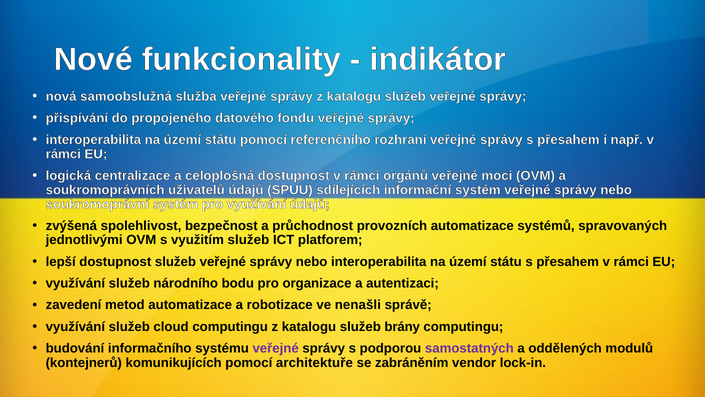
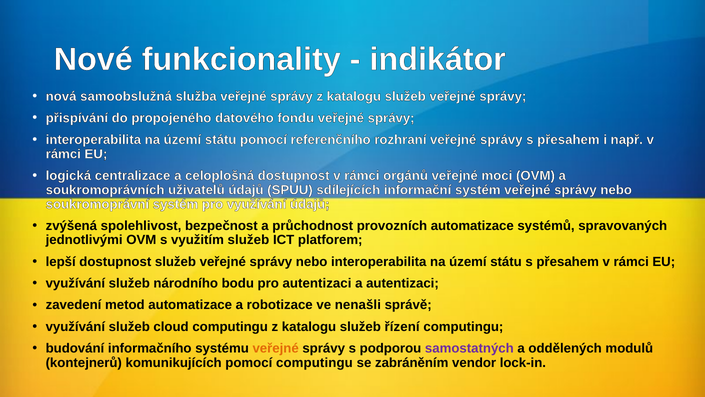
pro organizace: organizace -> autentizaci (317, 283)
brány: brány -> řízení (402, 326)
veřejné colour: purple -> orange (276, 348)
pomocí architektuře: architektuře -> computingu (314, 362)
